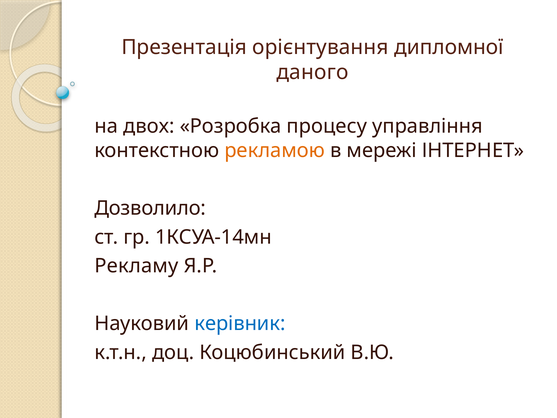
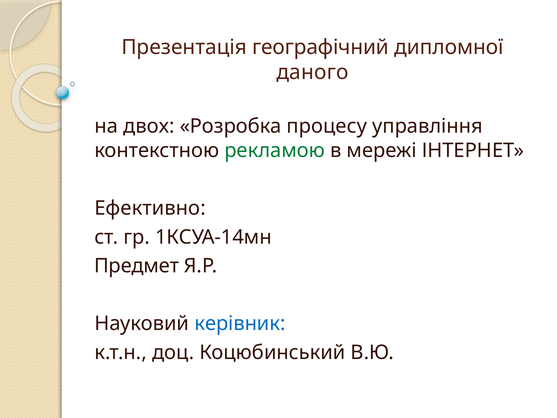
орієнтування: орієнтування -> географічний (321, 47)
рекламою colour: orange -> green (275, 150)
Дозволило: Дозволило -> Ефективно (150, 208)
Рекламу: Рекламу -> Предмет (137, 266)
